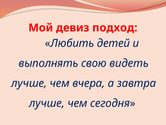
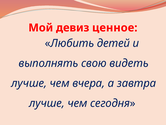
подход: подход -> ценное (115, 28)
